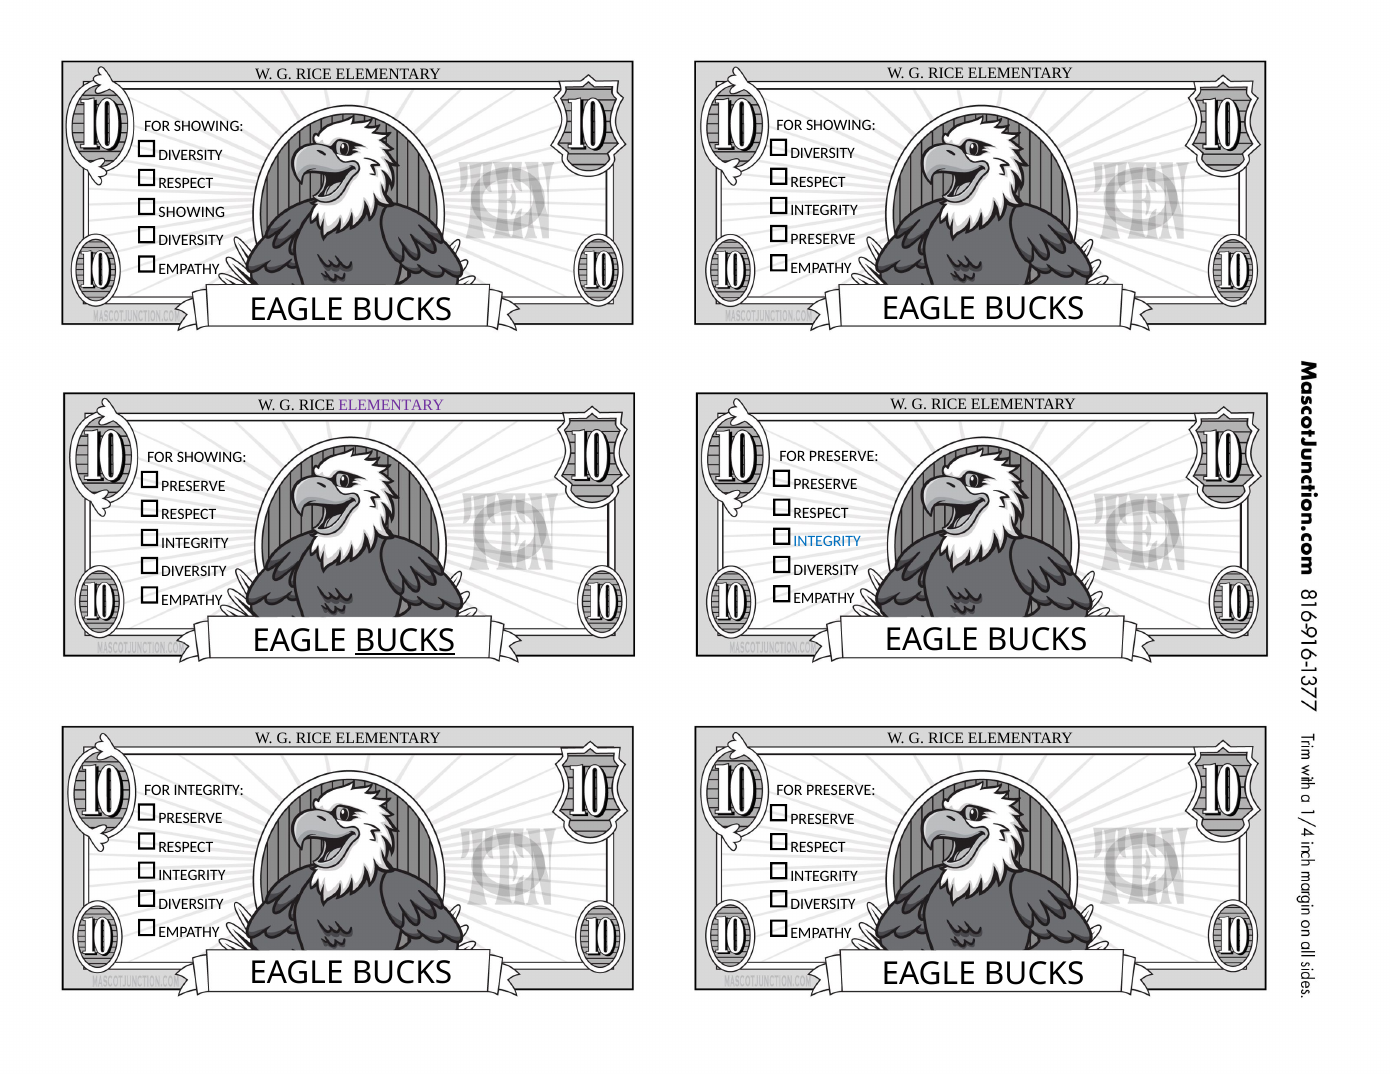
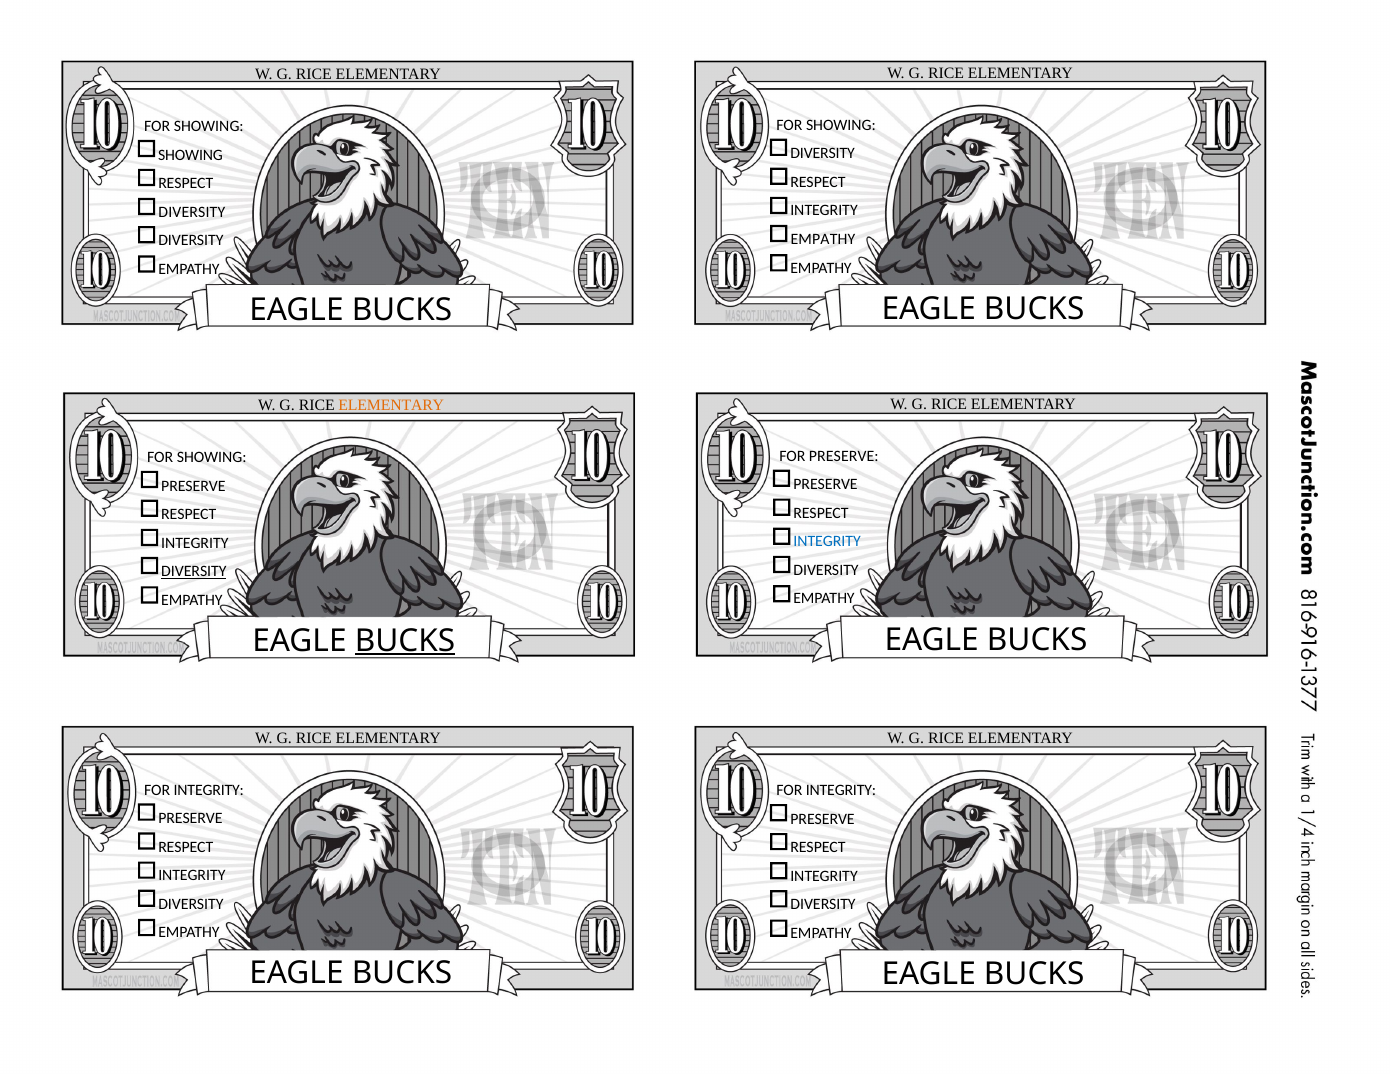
DIVERSITY: DIVERSITY -> SHOWING (190, 155)
SHOWING: SHOWING -> DIVERSITY (192, 212)
PRESERVE: PRESERVE -> EMPATHY (823, 239)
ELEMENTARY colour: purple -> orange (391, 405)
DIVERSITY underline: none -> present (194, 571)
PRESERVE: PRESERVE -> INTEGRITY (841, 791)
